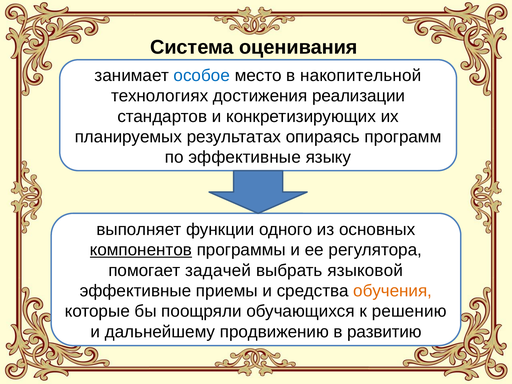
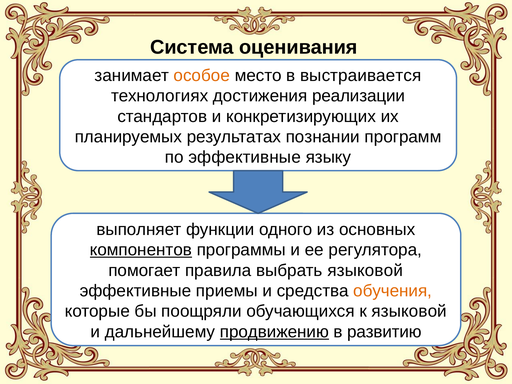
особое colour: blue -> orange (202, 75)
накопительной: накопительной -> выстраивается (361, 75)
опираясь: опираясь -> познании (323, 137)
задачей: задачей -> правила (218, 270)
к решению: решению -> языковой (409, 311)
продвижению underline: none -> present (274, 332)
